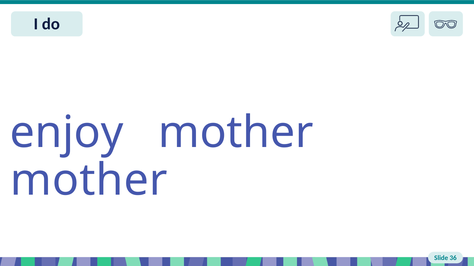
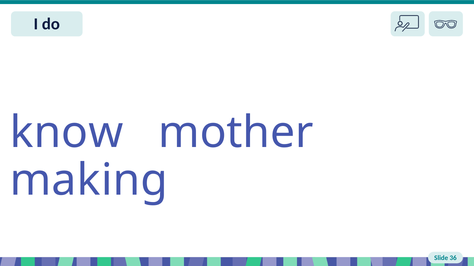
enjoy: enjoy -> know (67, 133)
mother: mother -> making (89, 181)
